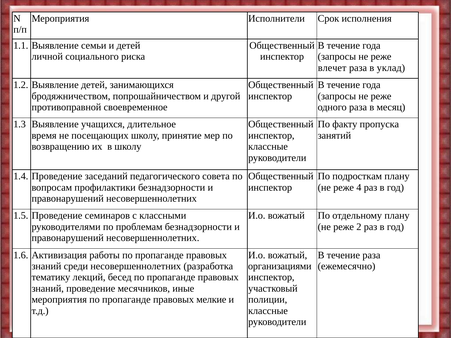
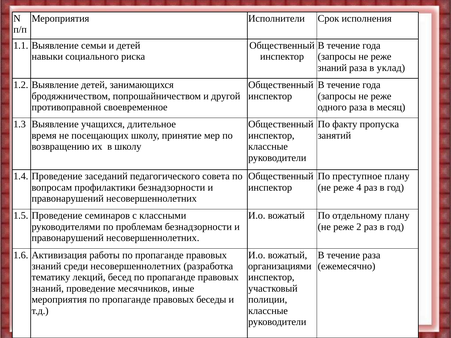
личной: личной -> навыки (47, 57)
влечет: влечет -> знаний (332, 68)
подросткам: подросткам -> преступное (357, 176)
мелкие: мелкие -> беседы (211, 300)
